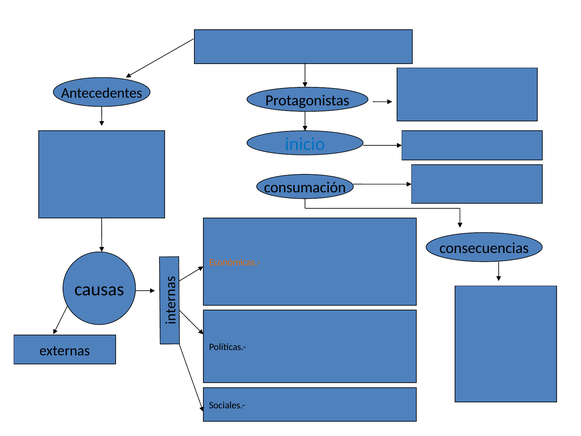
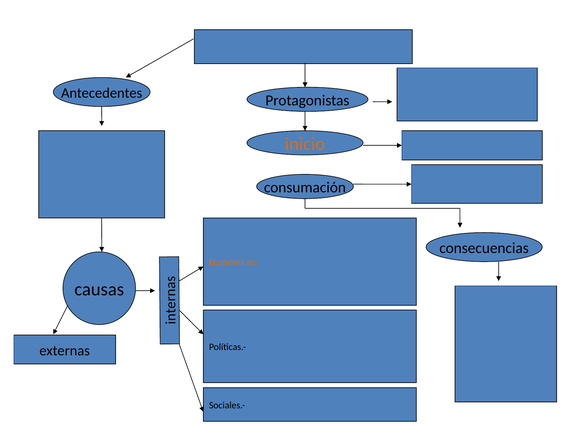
inicio colour: blue -> orange (305, 144)
